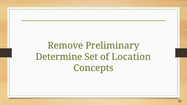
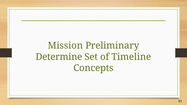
Remove: Remove -> Mission (65, 46)
Location: Location -> Timeline (131, 57)
